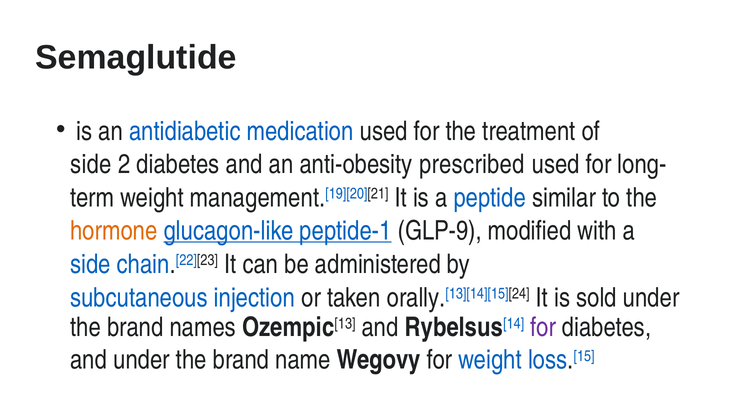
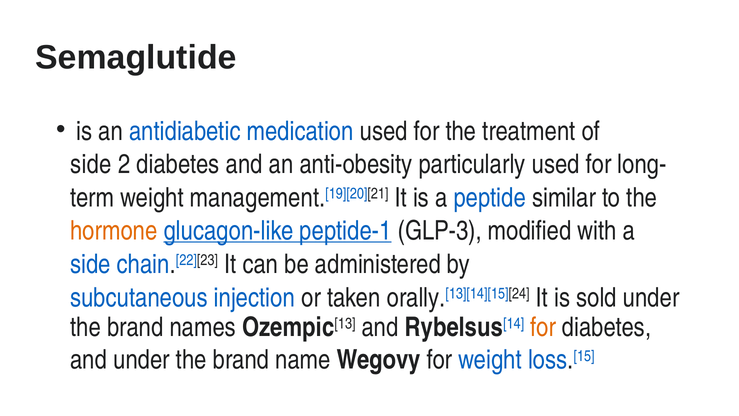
prescribed: prescribed -> particularly (472, 164)
GLP-9: GLP-9 -> GLP-3 (440, 231)
for colour: purple -> orange (543, 327)
